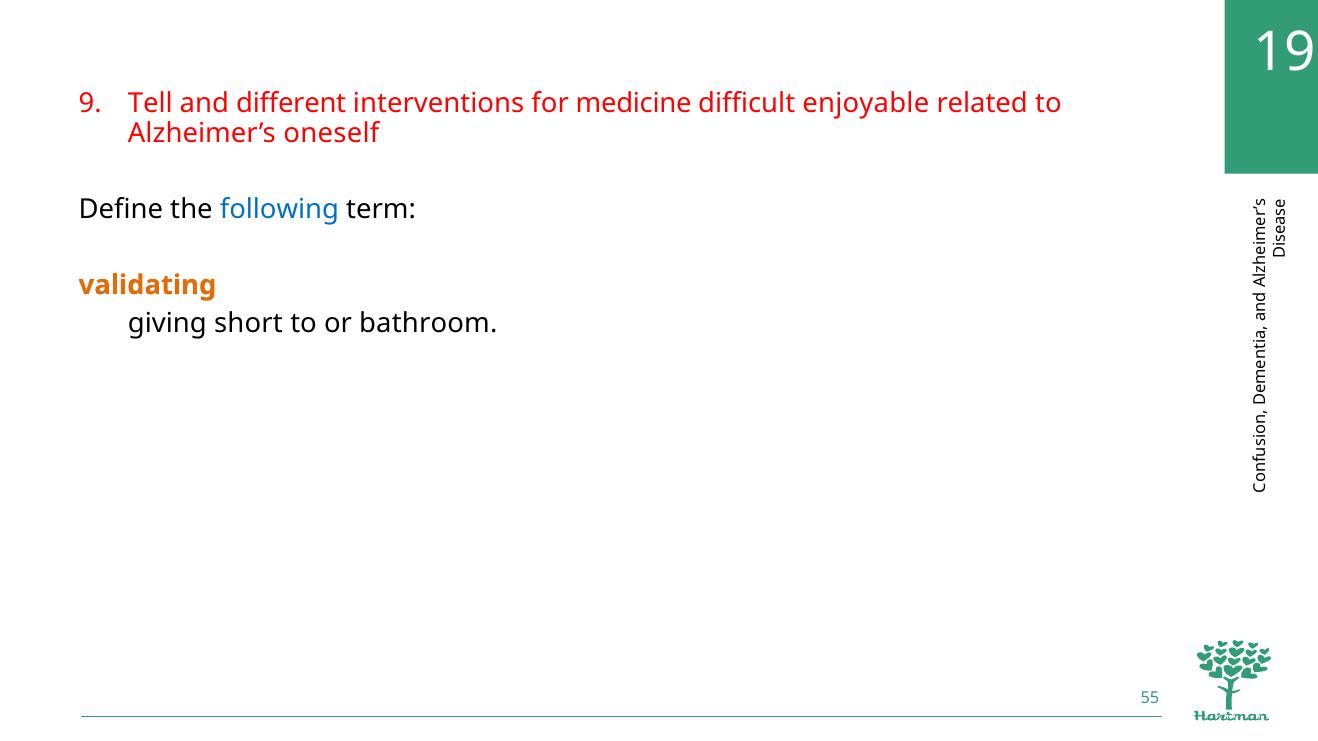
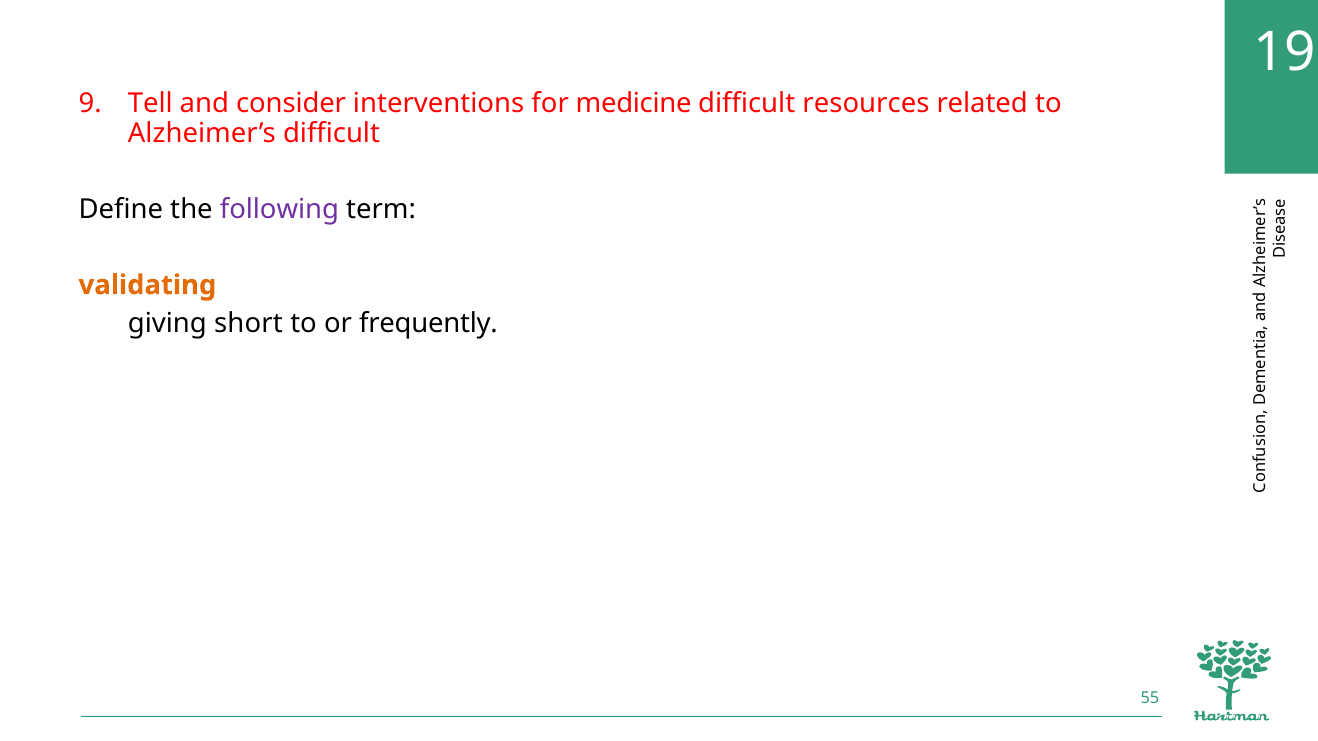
different: different -> consider (291, 104)
enjoyable: enjoyable -> resources (866, 104)
Alzheimer’s oneself: oneself -> difficult (332, 134)
following colour: blue -> purple (279, 209)
bathroom: bathroom -> frequently (428, 323)
